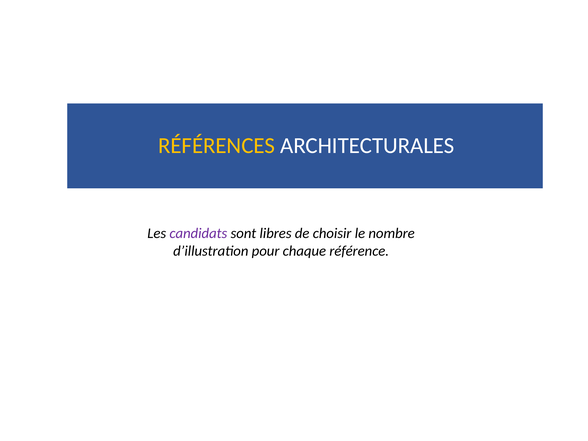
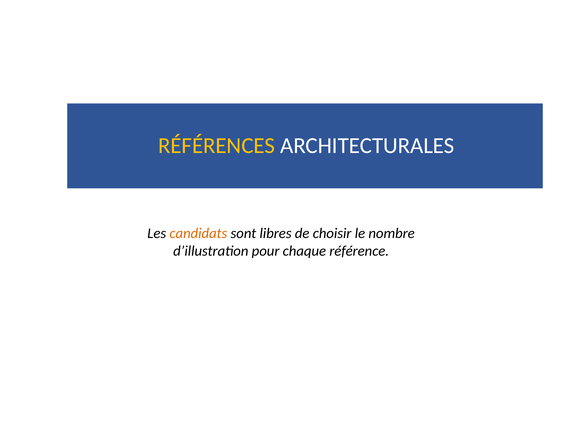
candidats colour: purple -> orange (198, 233)
